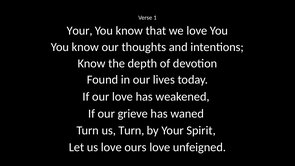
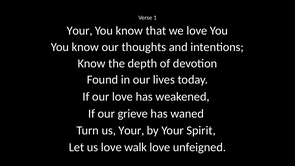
us Turn: Turn -> Your (131, 130)
ours: ours -> walk (136, 147)
